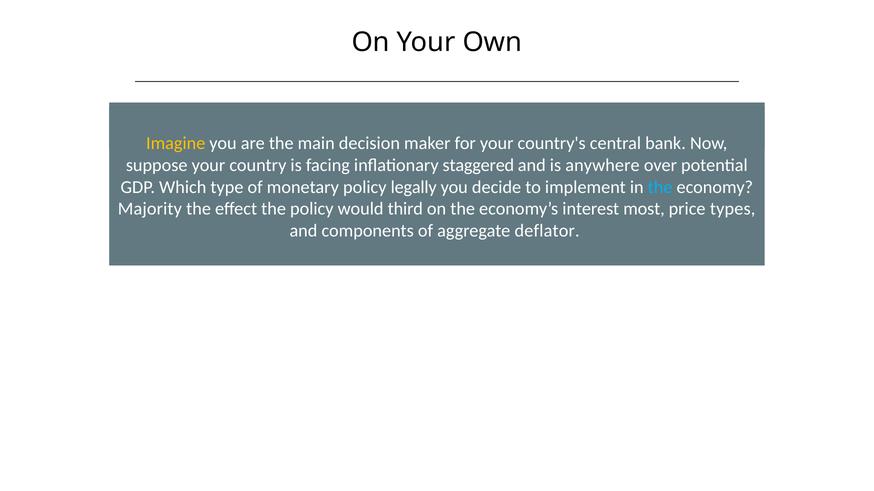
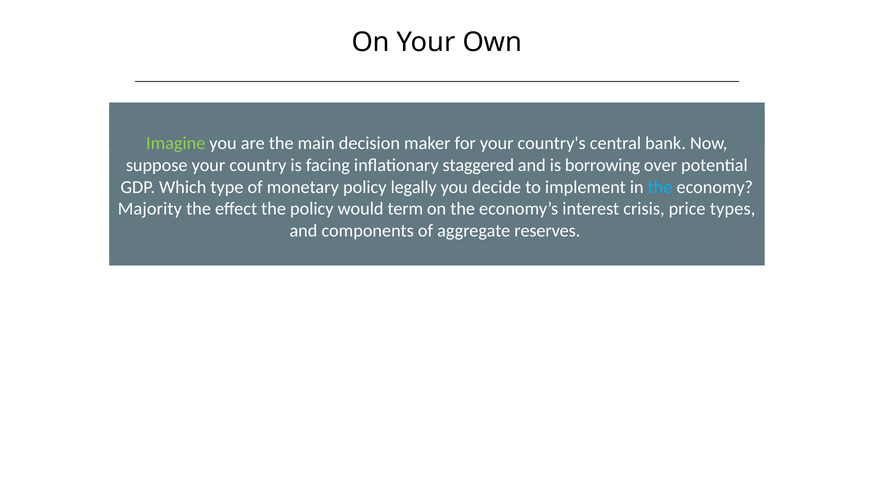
Imagine colour: yellow -> light green (176, 144)
anywhere: anywhere -> borrowing (603, 166)
third: third -> term (405, 209)
most: most -> crisis (644, 209)
deflator: deflator -> reserves (547, 231)
